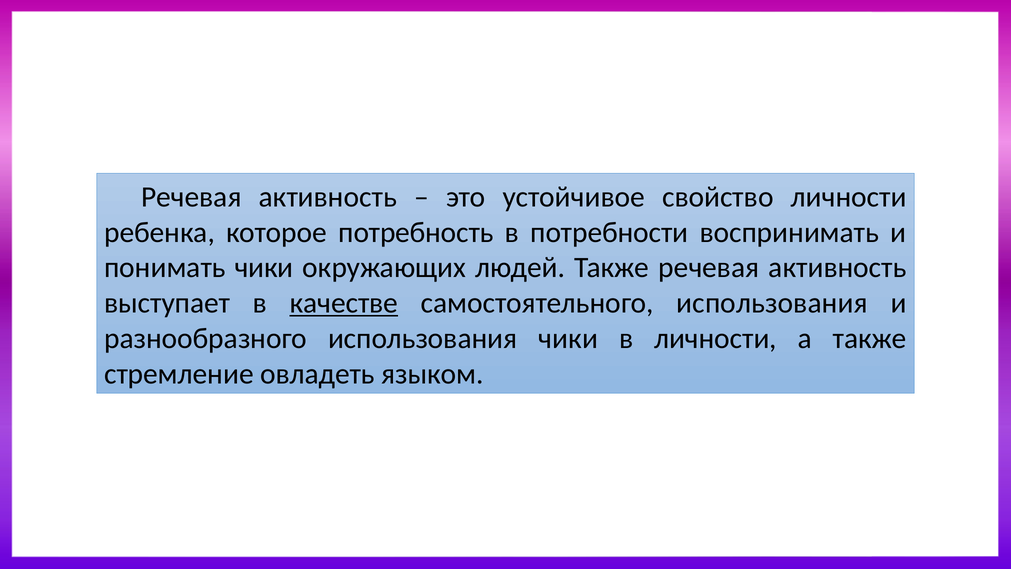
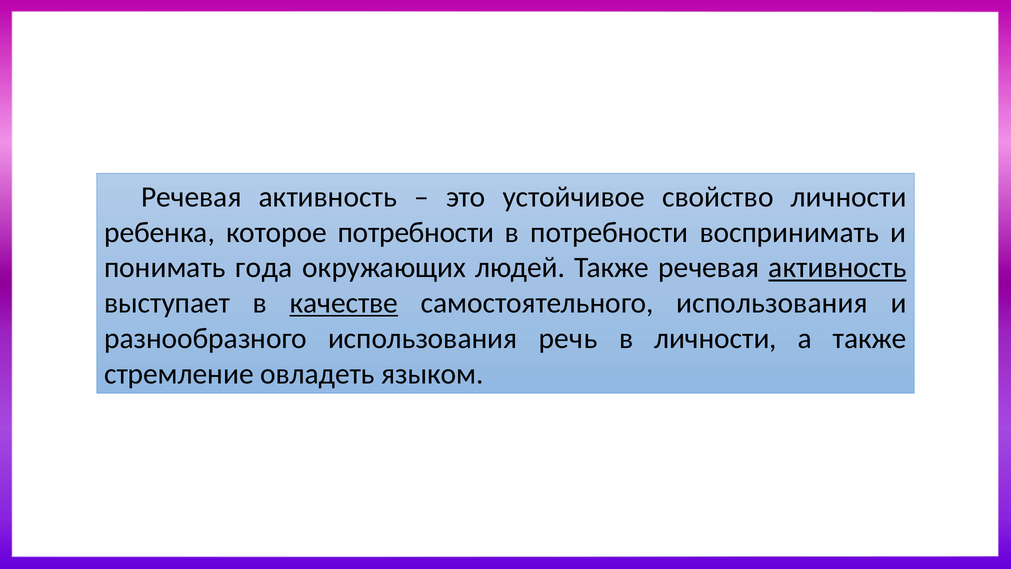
которое потребность: потребность -> потребности (416, 232)
понимать чики: чики -> года (264, 268)
активность underline: none -> present (838, 268)
использования чики: чики -> речь (568, 338)
